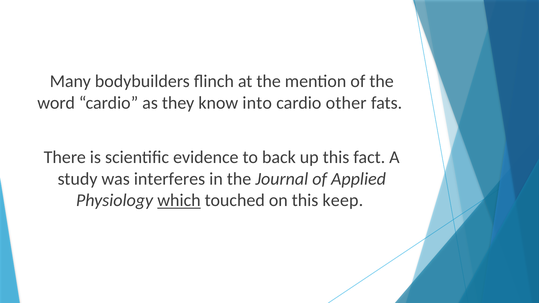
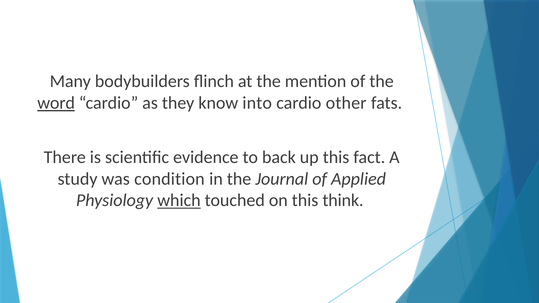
word underline: none -> present (56, 103)
interferes: interferes -> condition (169, 179)
keep: keep -> think (343, 200)
